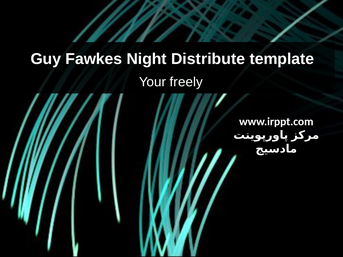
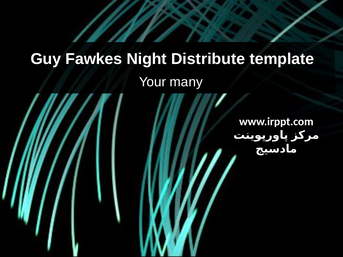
freely: freely -> many (186, 82)
